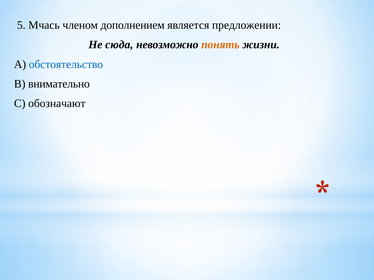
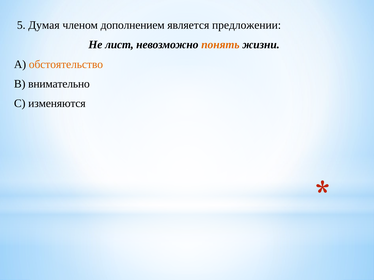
Мчась: Мчась -> Думая (44, 25)
сюда: сюда -> лист (119, 45)
обстоятельство colour: blue -> orange (66, 64)
обозначают: обозначают -> изменяются (57, 104)
